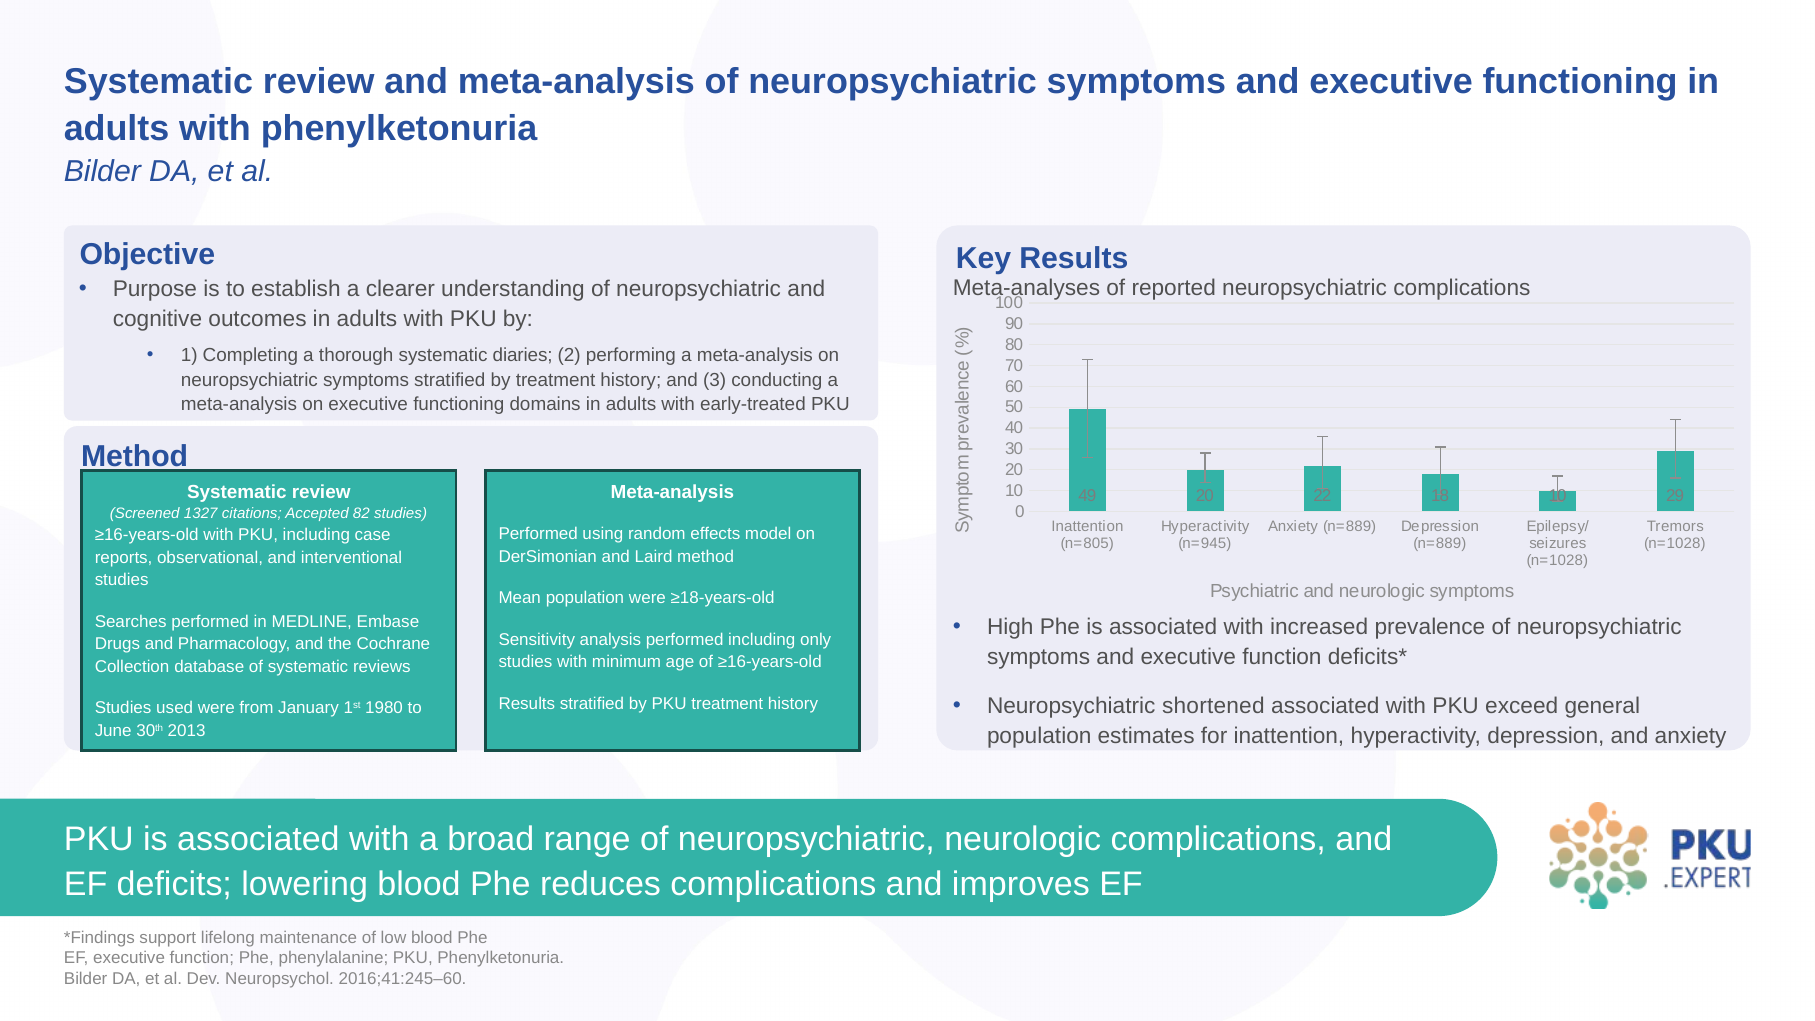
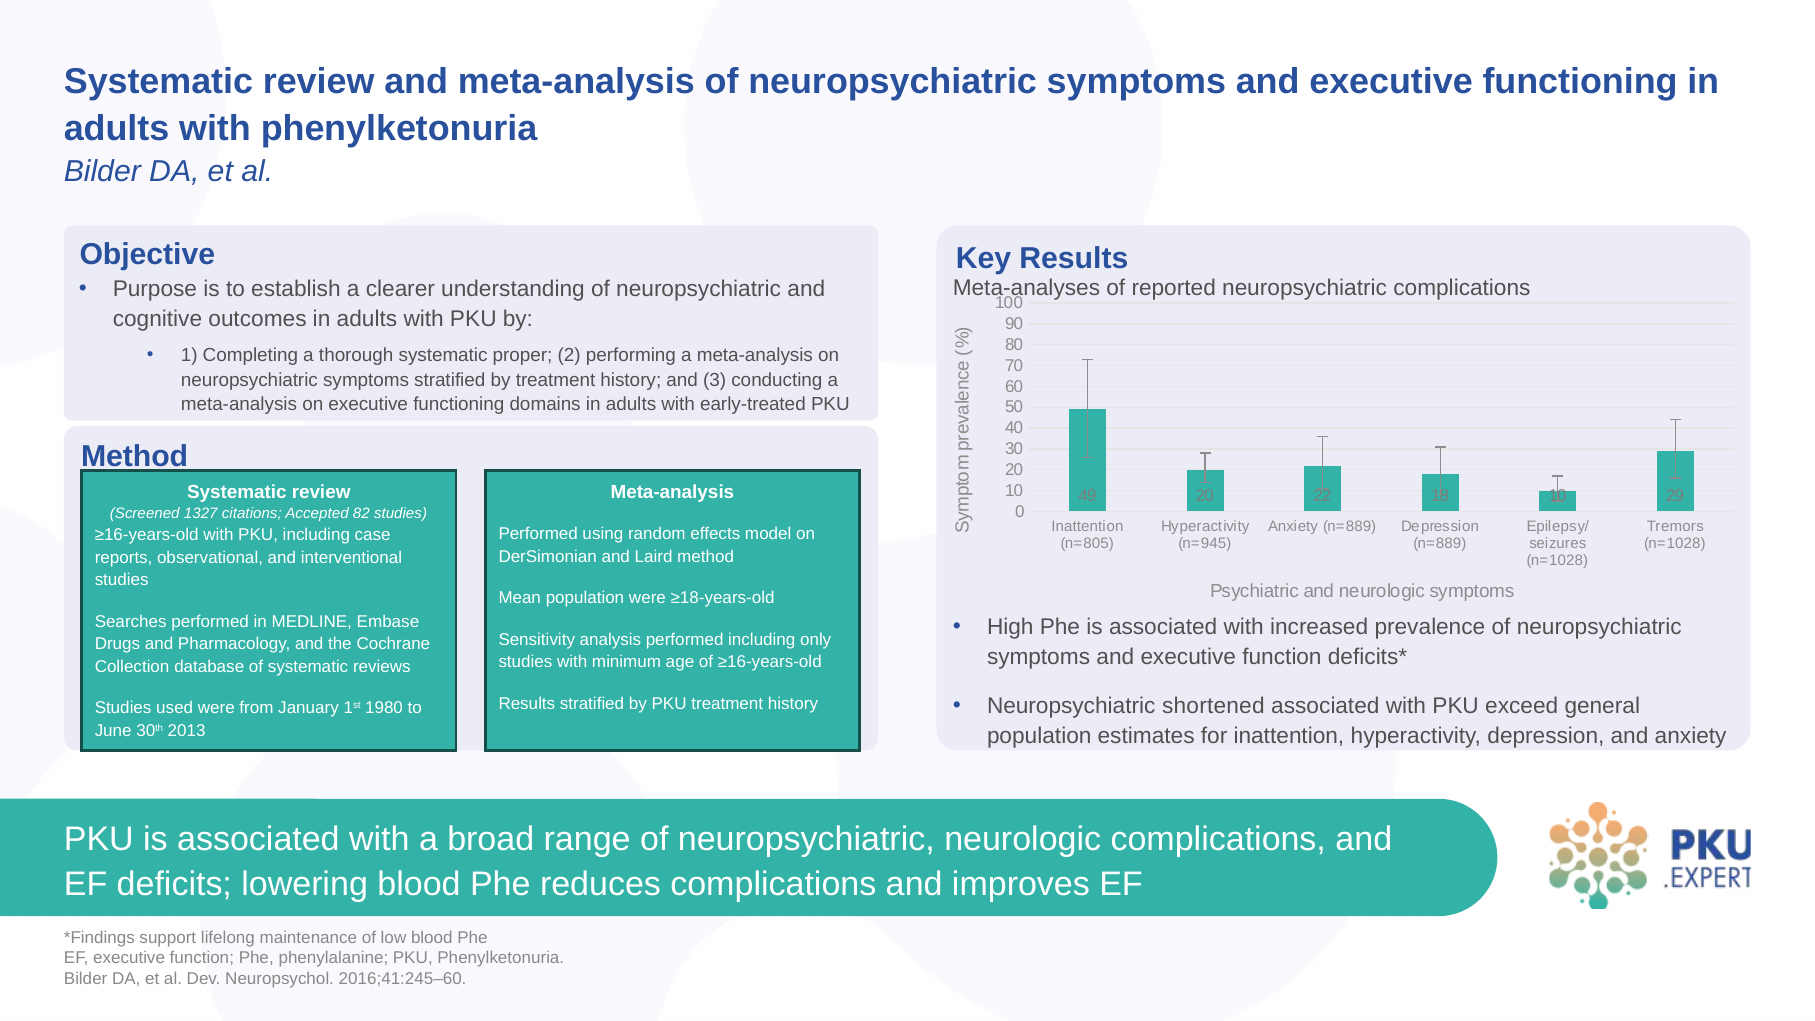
diaries: diaries -> proper (523, 355)
